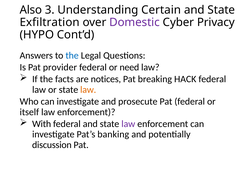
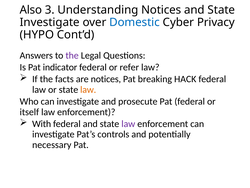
Understanding Certain: Certain -> Notices (161, 10)
Exfiltration: Exfiltration -> Investigate (50, 22)
Domestic colour: purple -> blue (135, 22)
the colour: blue -> purple (72, 55)
provider: provider -> indicator (60, 67)
need: need -> refer (129, 67)
banking: banking -> controls (113, 134)
discussion: discussion -> necessary (52, 145)
